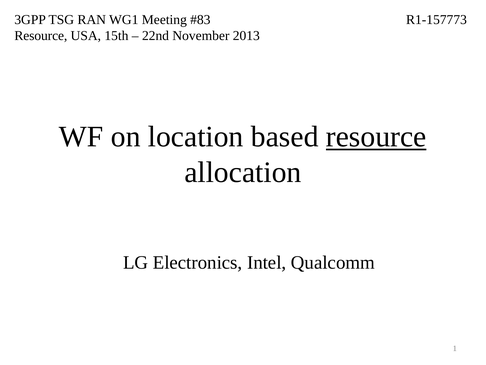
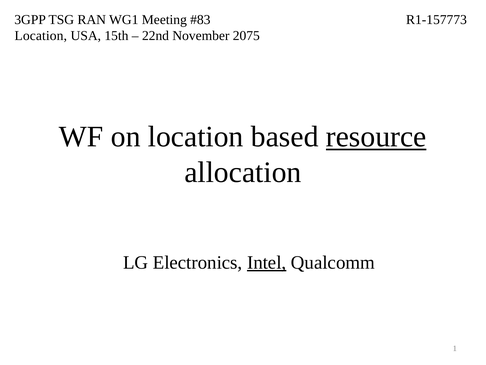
Resource: Resource -> Location (41, 36)
2013: 2013 -> 2075 (246, 36)
Intel underline: none -> present (267, 262)
